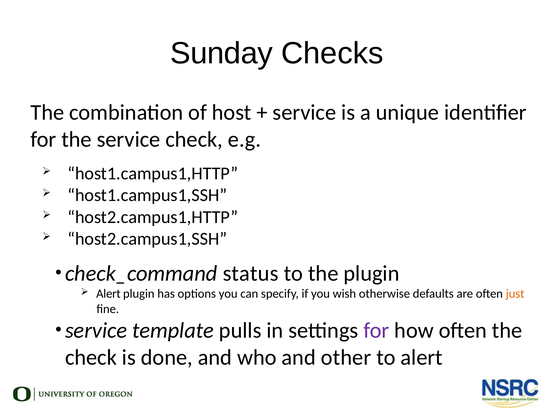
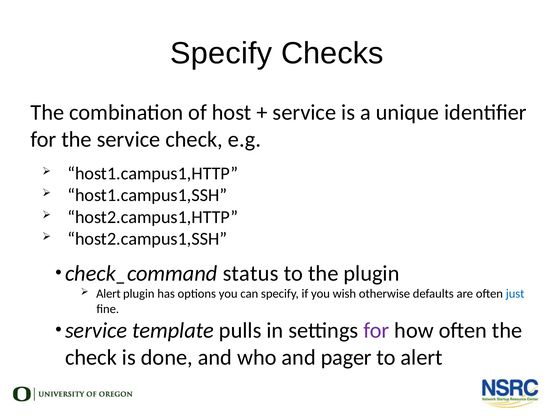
Sunday: Sunday -> Specify (221, 53)
just colour: orange -> blue (515, 293)
other: other -> pager (346, 357)
